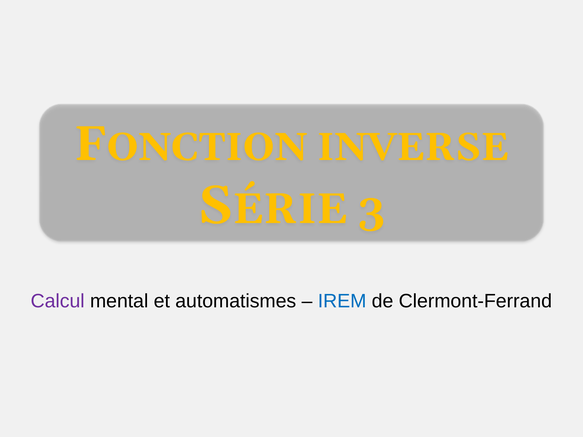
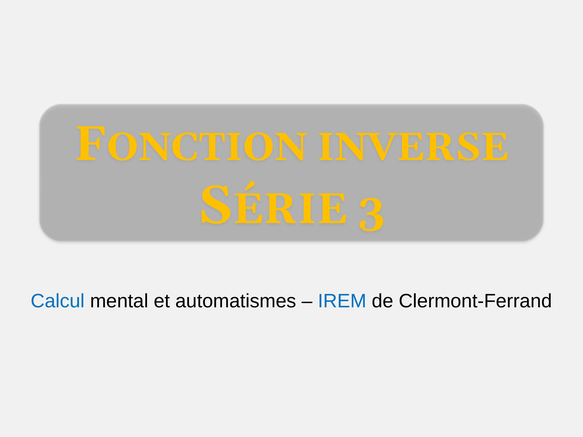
Calcul colour: purple -> blue (58, 301)
